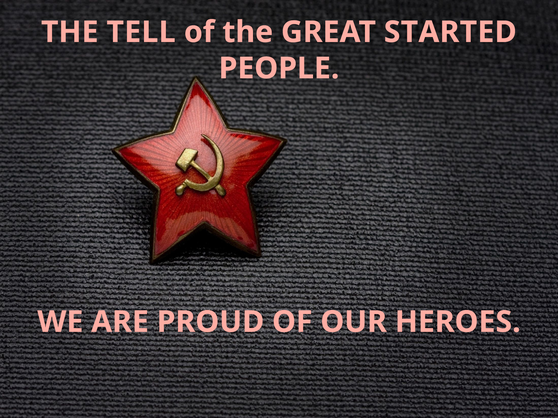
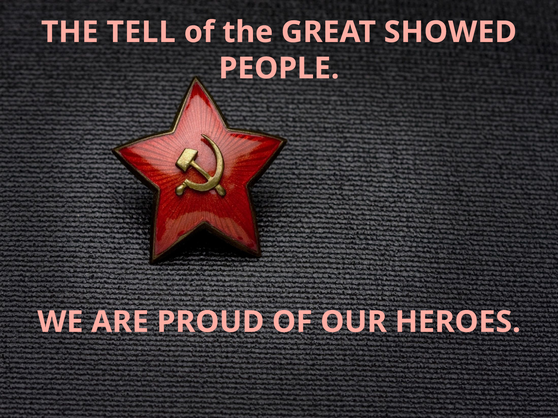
STARTED: STARTED -> SHOWED (450, 32)
